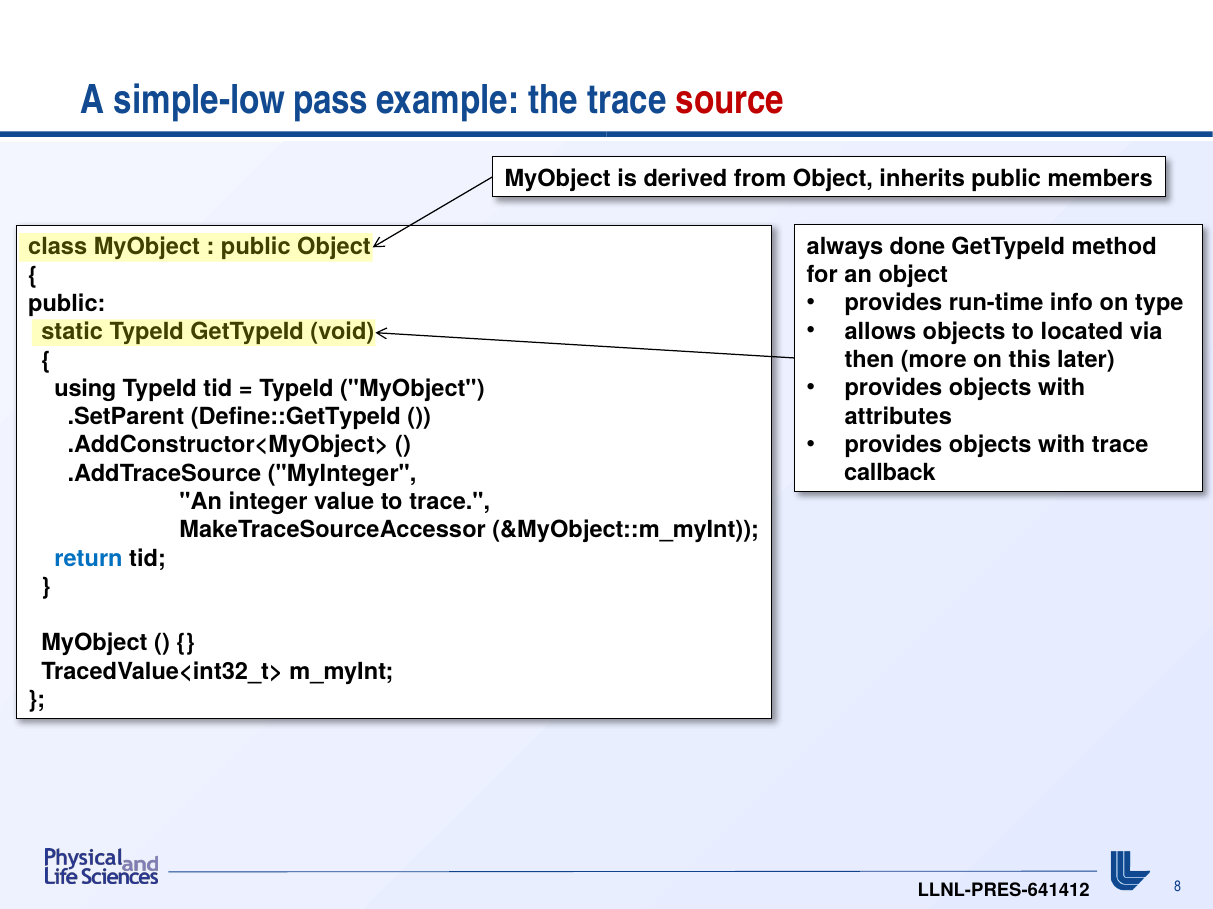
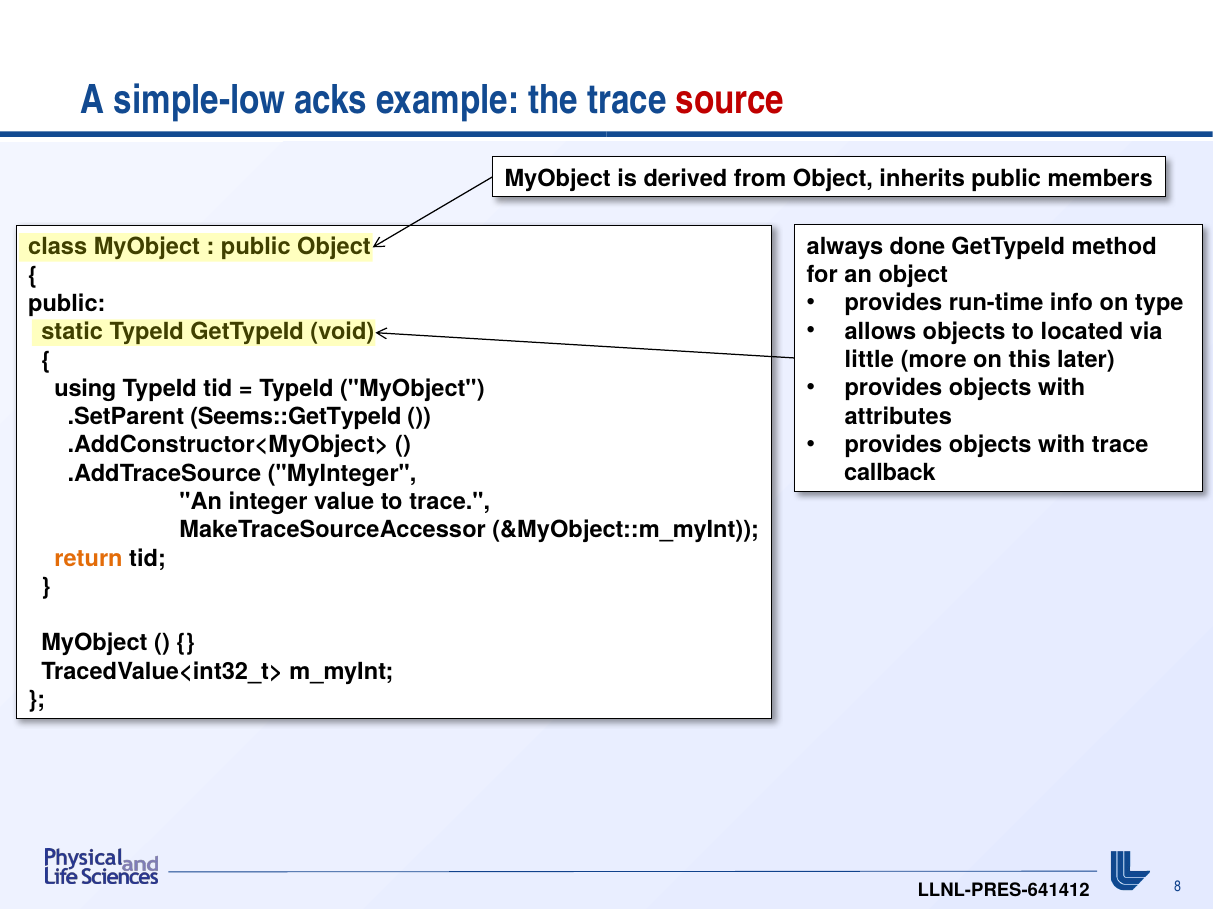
pass: pass -> acks (331, 100)
then: then -> little (869, 360)
Define::GetTypeId: Define::GetTypeId -> Seems::GetTypeId (296, 417)
return colour: blue -> orange (89, 559)
